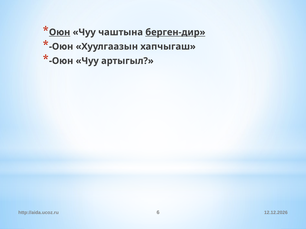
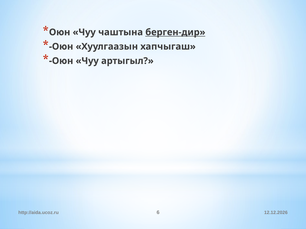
Оюн underline: present -> none (60, 32)
